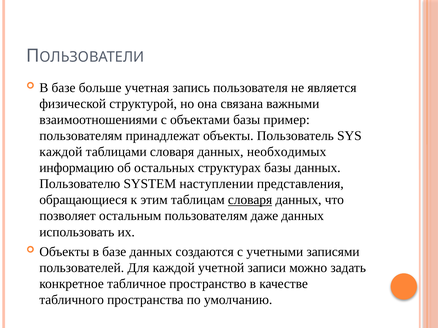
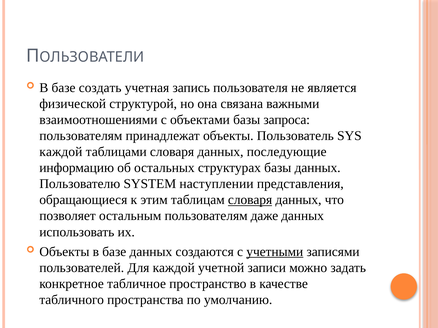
больше: больше -> создать (100, 88)
пример: пример -> запроса (287, 120)
необходимых: необходимых -> последующие (287, 152)
учетными underline: none -> present (275, 252)
